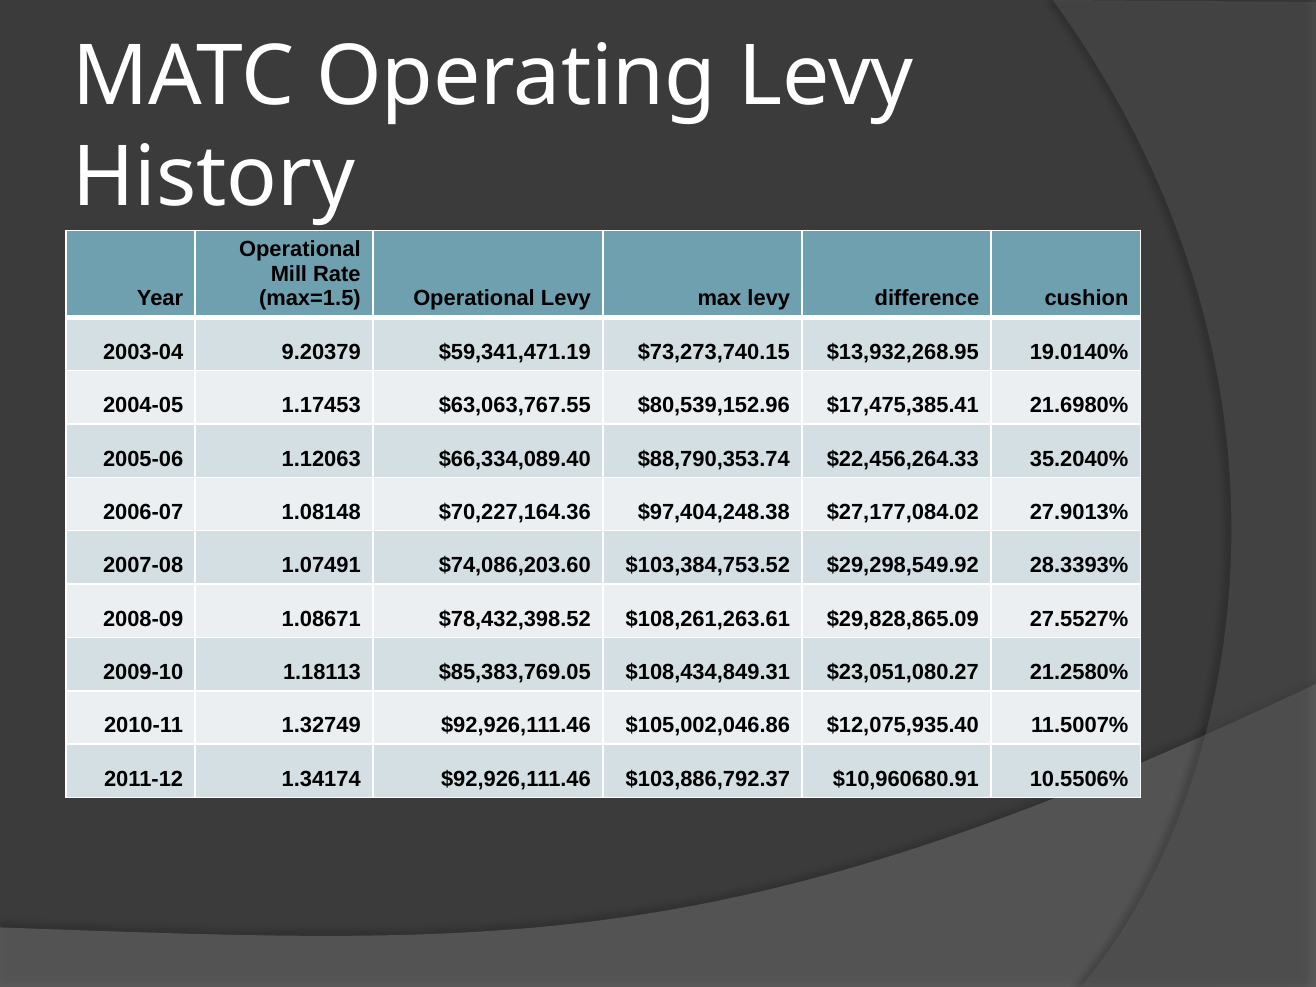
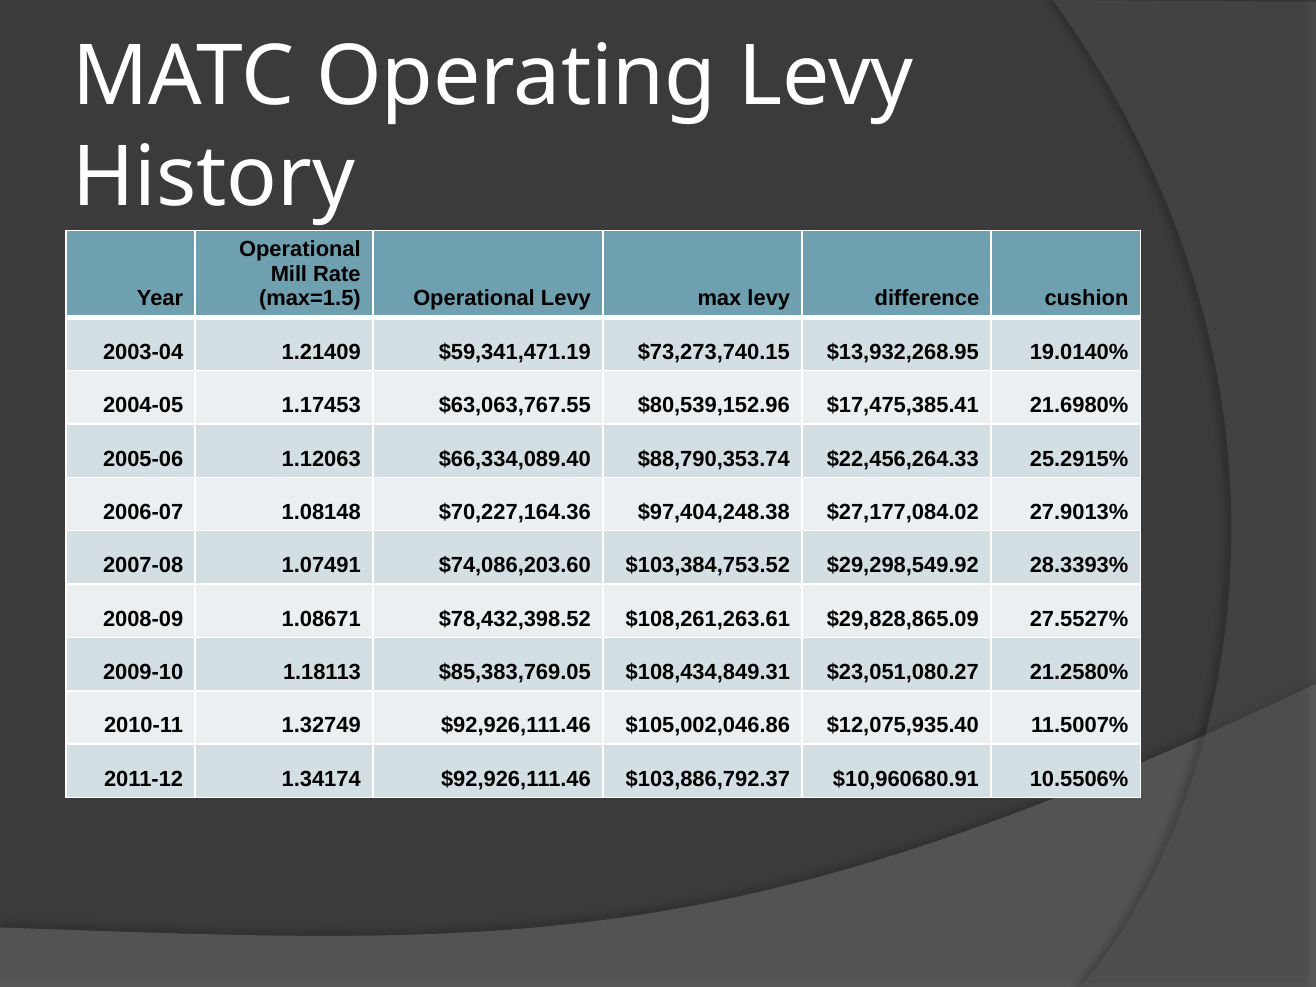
9.20379: 9.20379 -> 1.21409 (321, 352)
35.2040%: 35.2040% -> 25.2915% (1079, 459)
